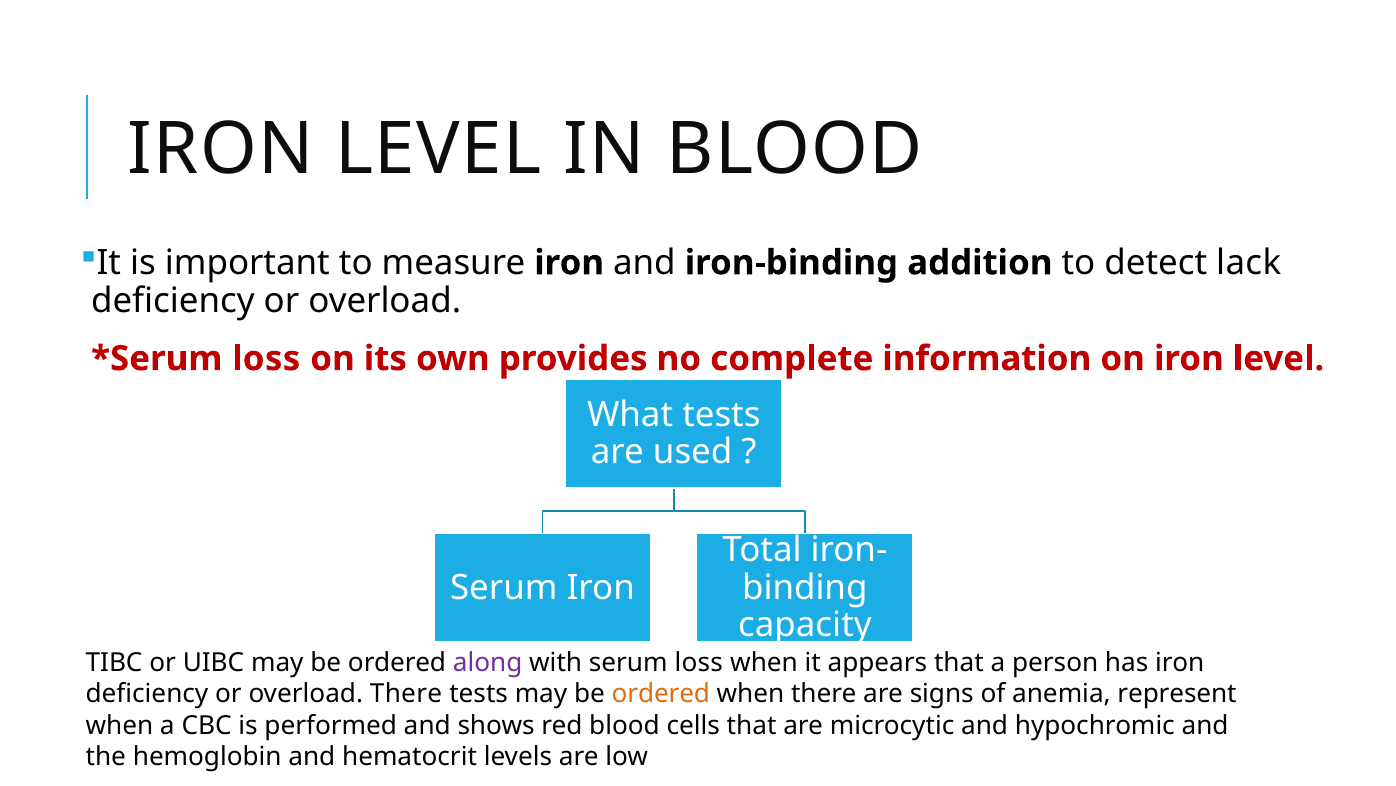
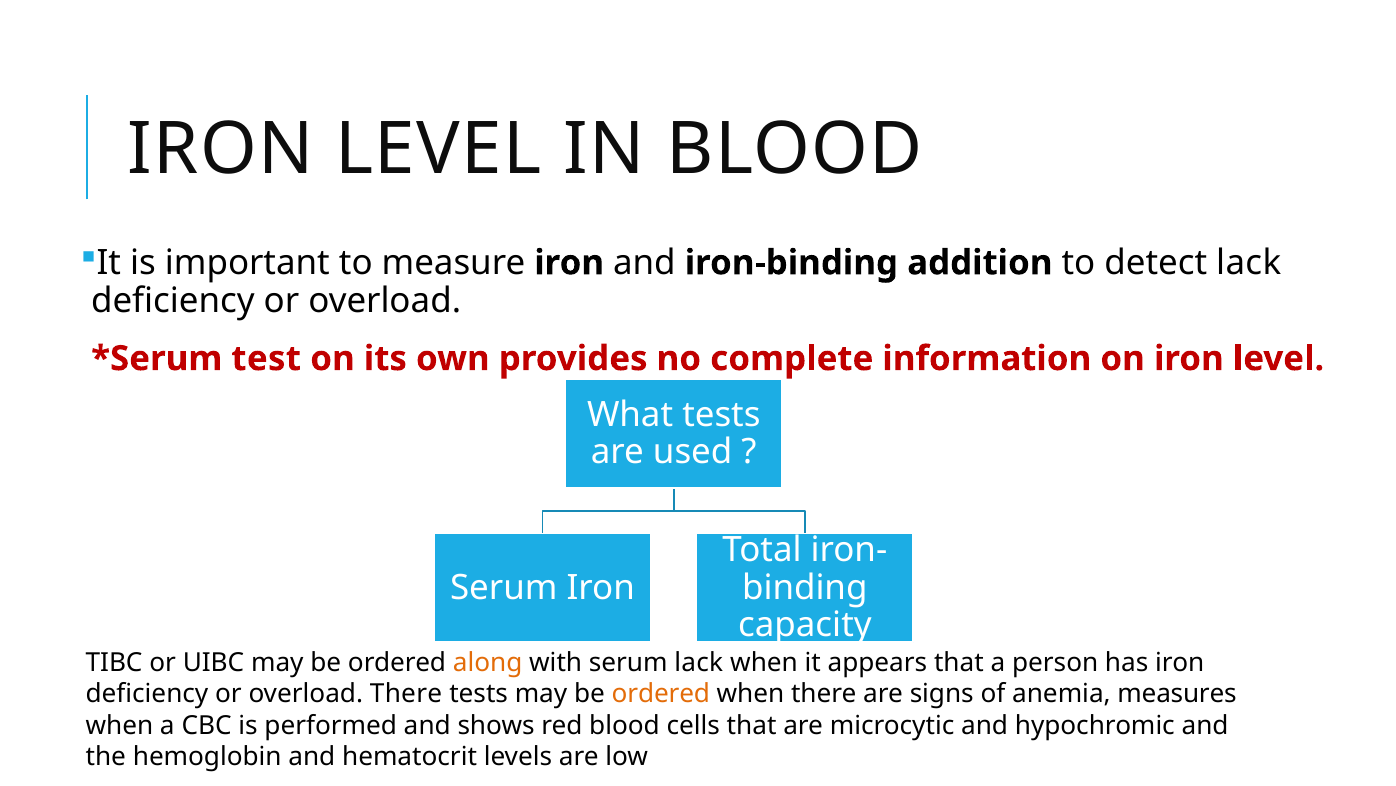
loss: loss -> test (266, 358)
along colour: purple -> orange (488, 662)
serum loss: loss -> lack (699, 662)
represent: represent -> measures (1177, 693)
